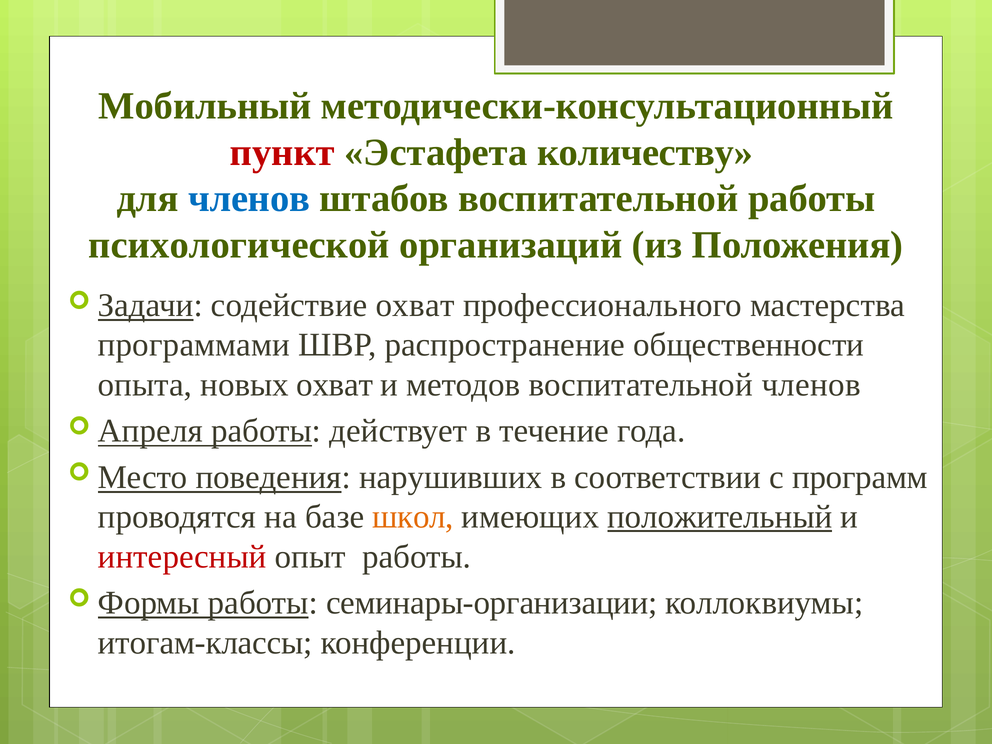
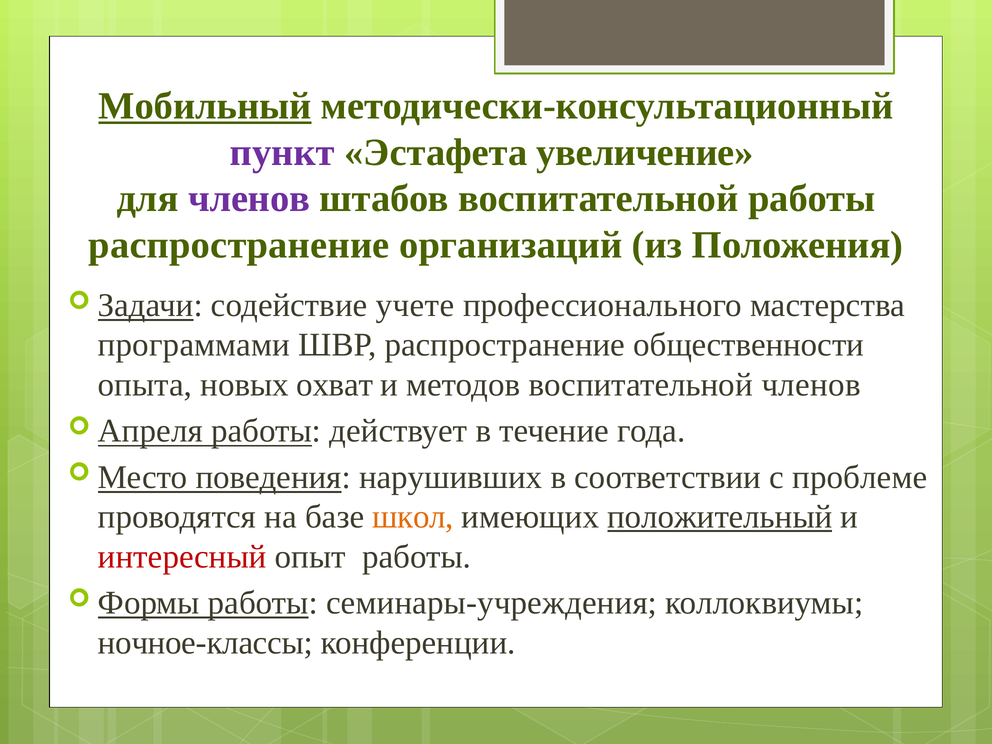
Мобильный underline: none -> present (205, 106)
пункт colour: red -> purple (282, 152)
количеству: количеству -> увеличение (645, 152)
членов colour: blue -> purple (249, 199)
психологической: психологической -> распространение (239, 245)
содействие охват: охват -> учете (415, 305)
программ: программ -> проблеме (860, 477)
семинары-организации: семинары-организации -> семинары-учреждения (492, 603)
итогам-классы: итогам-классы -> ночное-классы (205, 643)
